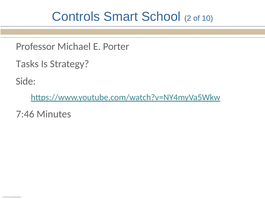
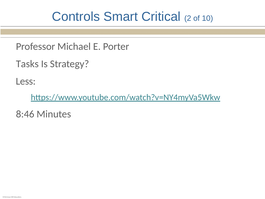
School: School -> Critical (161, 17)
Side: Side -> Less (26, 81)
7:46: 7:46 -> 8:46 (25, 114)
